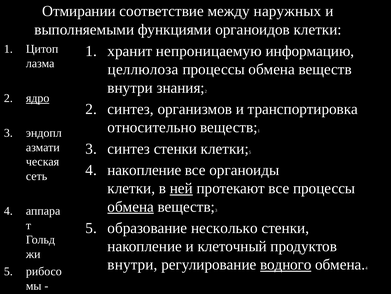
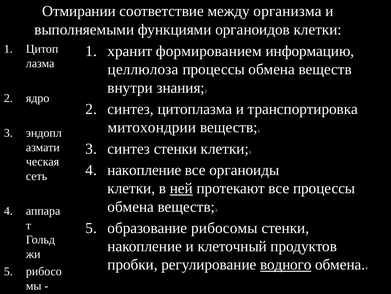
наружных: наружных -> организма (288, 11)
непроницаемую: непроницаемую -> формированием (209, 51)
ядро underline: present -> none (38, 98)
организмов: организмов -> цитоплазма (195, 109)
относительно: относительно -> митохондрии (152, 127)
обмена underline: present -> none (131, 206)
несколько: несколько -> рибосомы (224, 228)
внутри: внутри -> пробки (133, 264)
